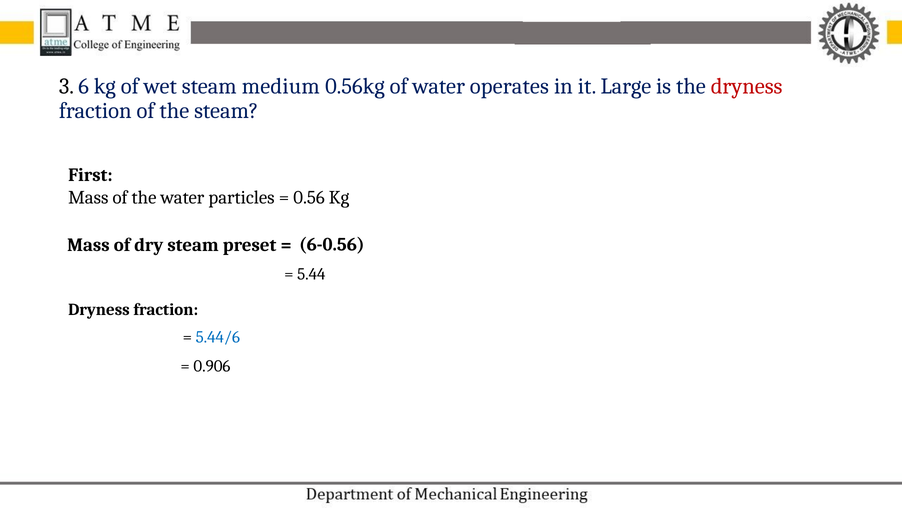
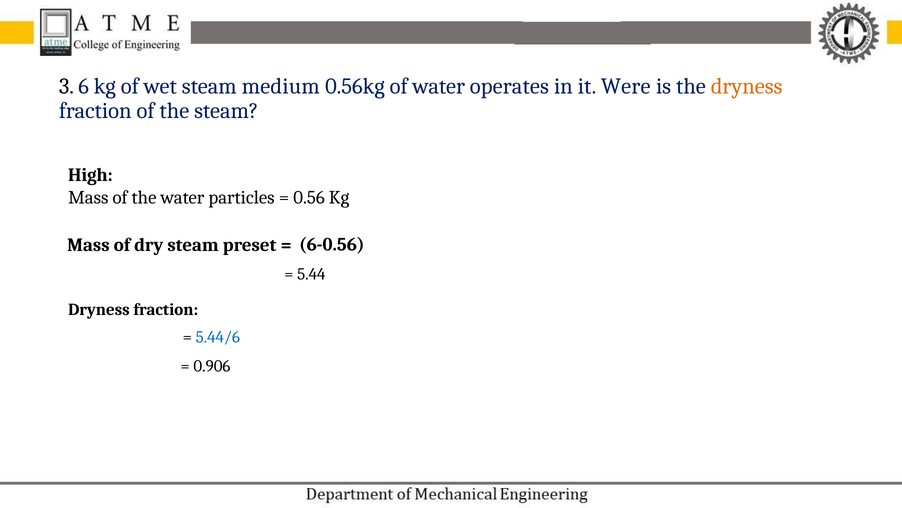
Large: Large -> Were (626, 86)
dryness colour: red -> orange (747, 86)
First: First -> High (90, 175)
